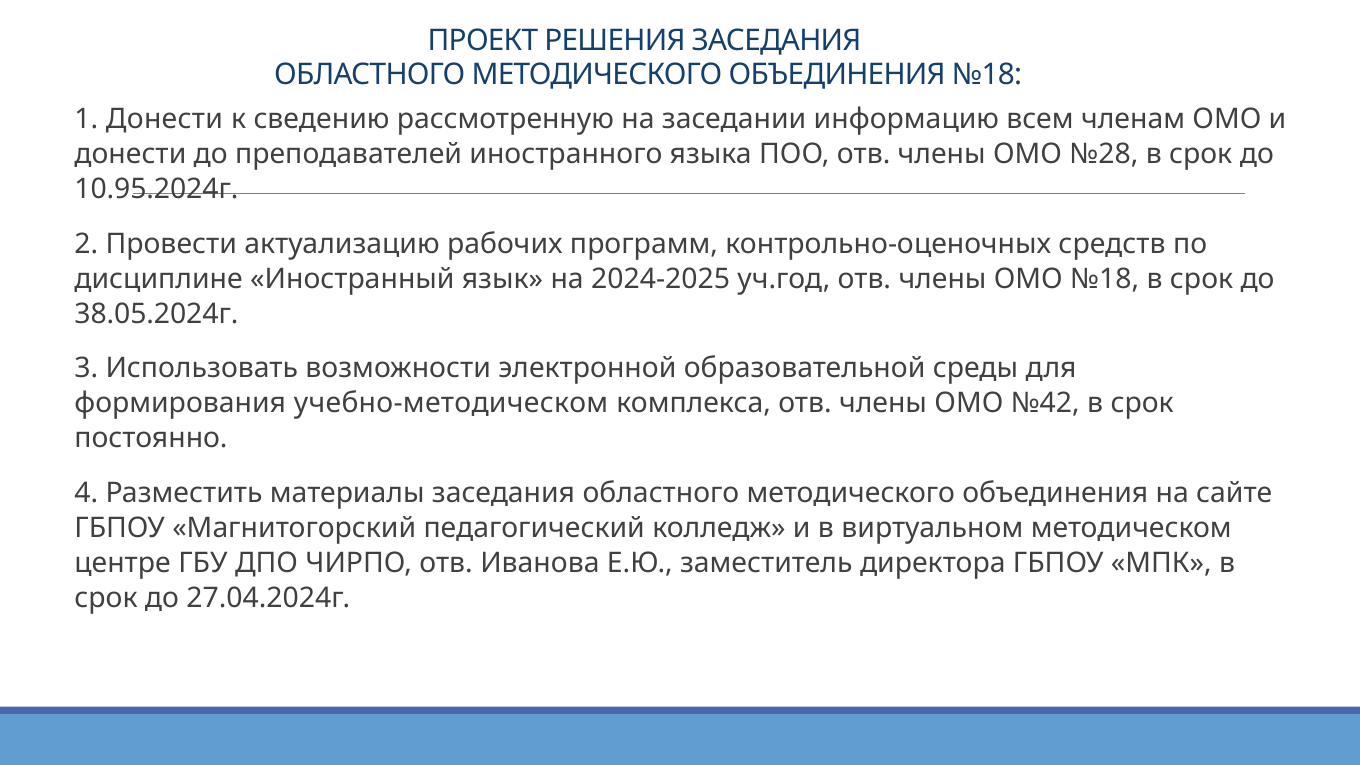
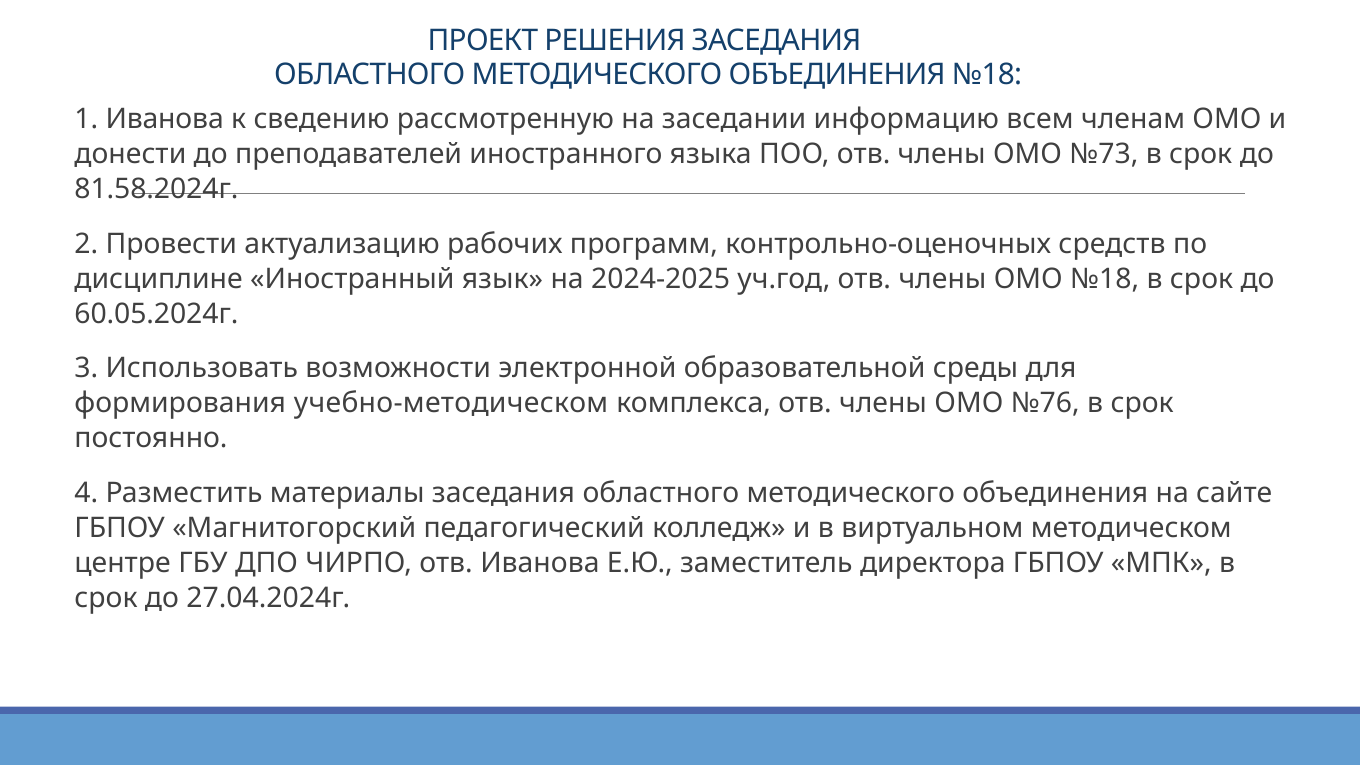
1 Донести: Донести -> Иванова (165, 119)
№28: №28 -> №73 (1104, 154)
10.95.2024г: 10.95.2024г -> 81.58.2024г (156, 189)
38.05.2024г: 38.05.2024г -> 60.05.2024г (156, 314)
№42: №42 -> №76 (1045, 403)
